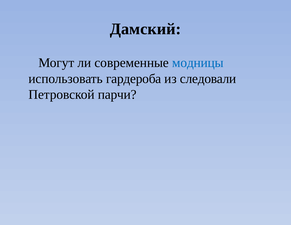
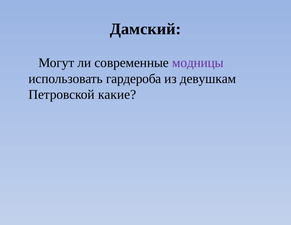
модницы colour: blue -> purple (198, 63)
следовали: следовали -> девушкам (208, 79)
парчи: парчи -> какие (117, 95)
